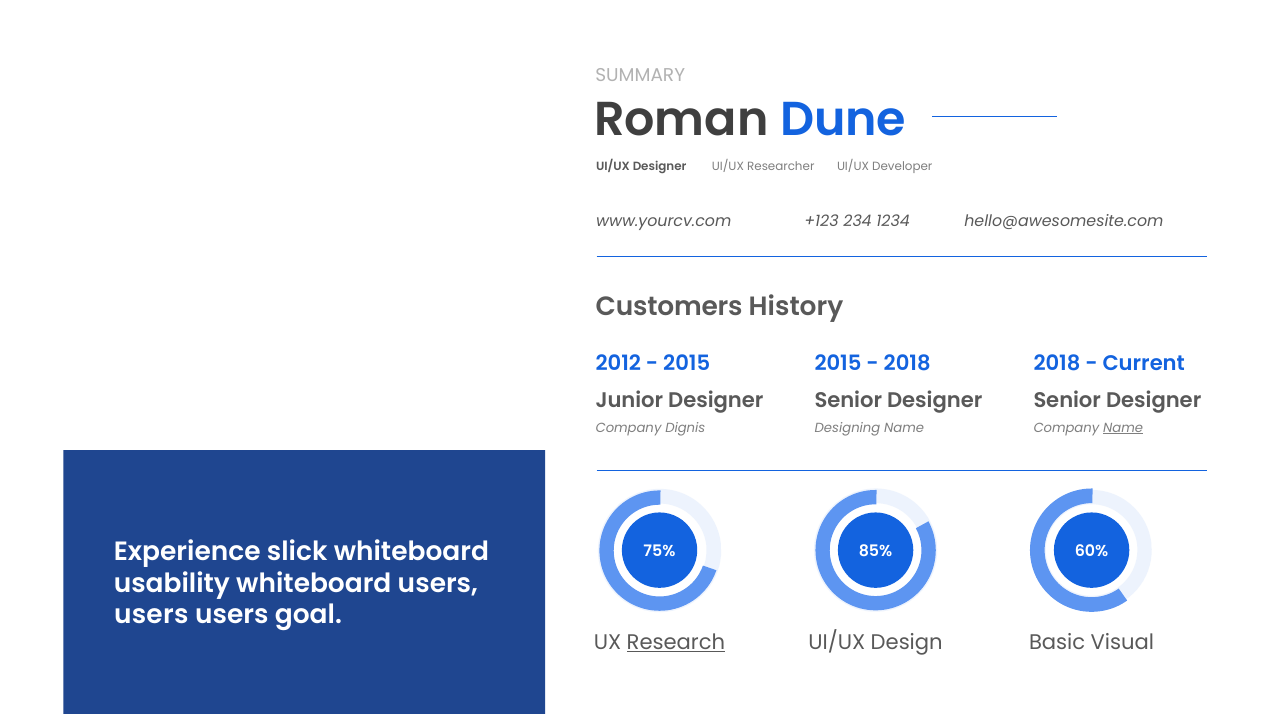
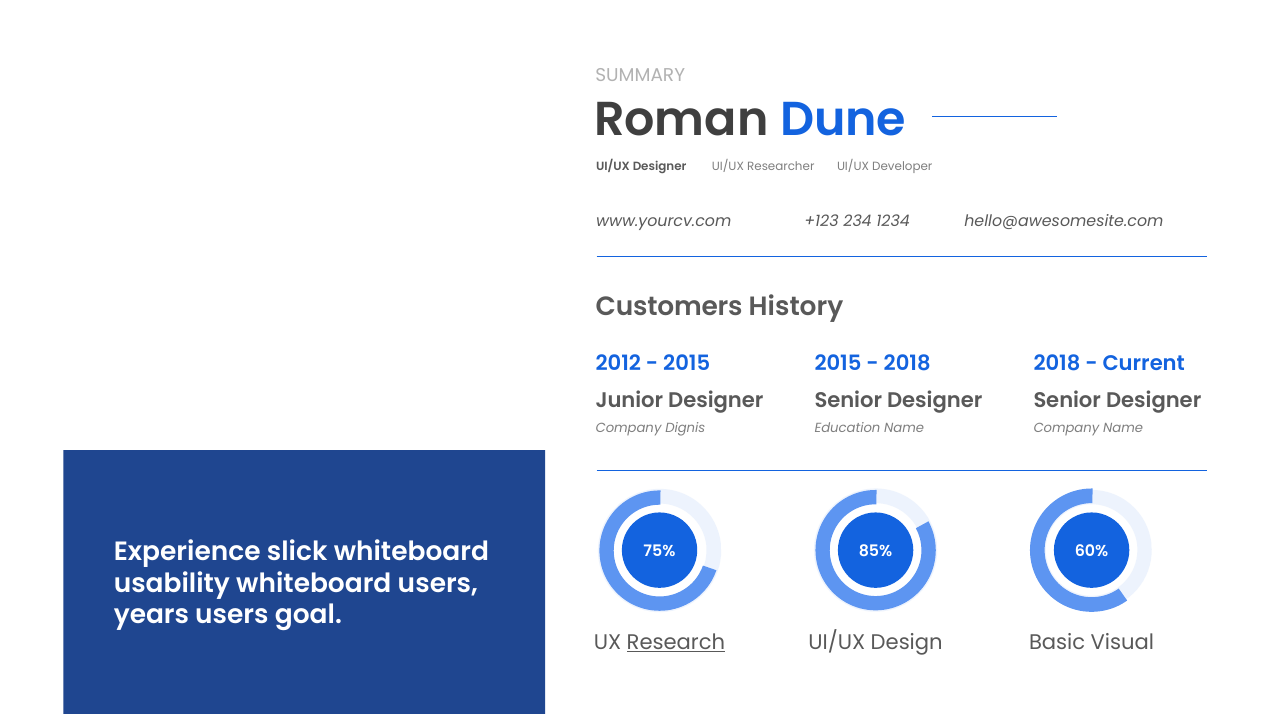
Designing: Designing -> Education (848, 428)
Name underline: present -> none (1123, 428)
users: users -> years (151, 615)
